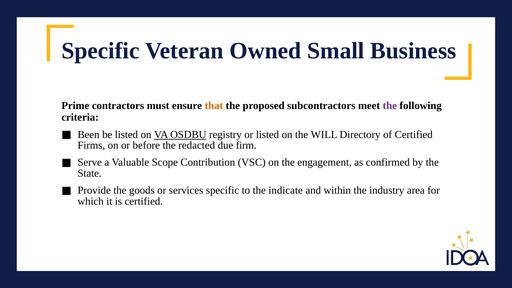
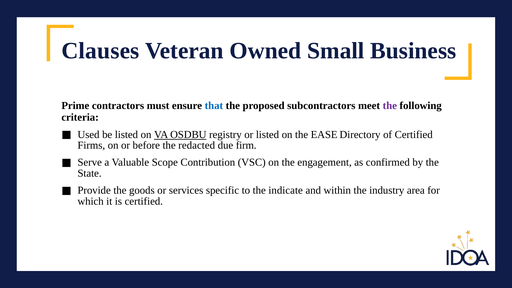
Specific: Specific -> Clauses (100, 51)
that colour: orange -> blue (214, 106)
Been: Been -> Used (89, 135)
WILL: WILL -> EASE (324, 135)
